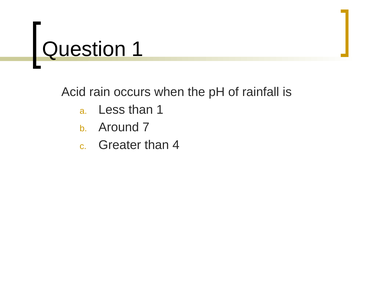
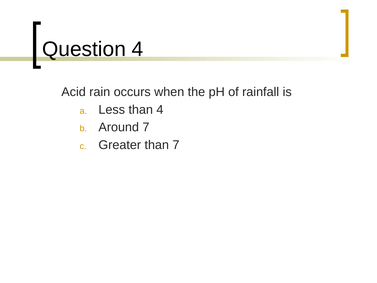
Question 1: 1 -> 4 (138, 49)
than 1: 1 -> 4 (160, 110)
than 4: 4 -> 7 (176, 145)
